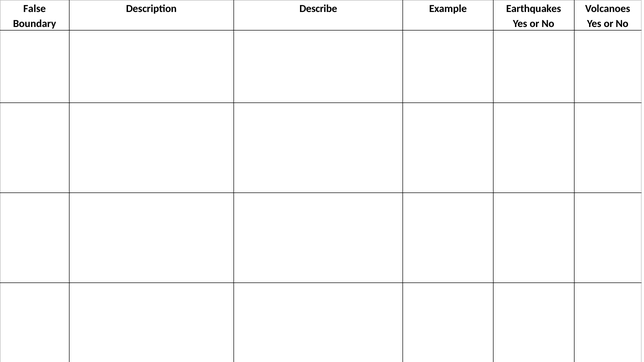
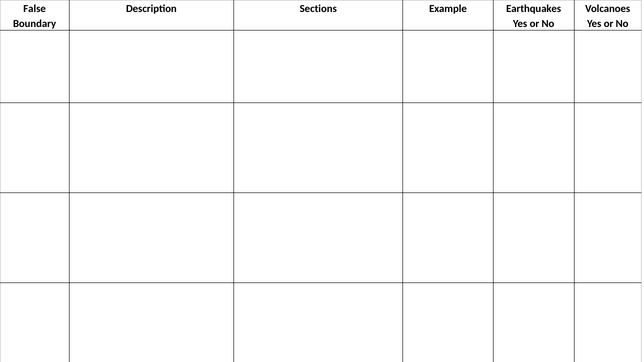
Describe: Describe -> Sections (318, 9)
